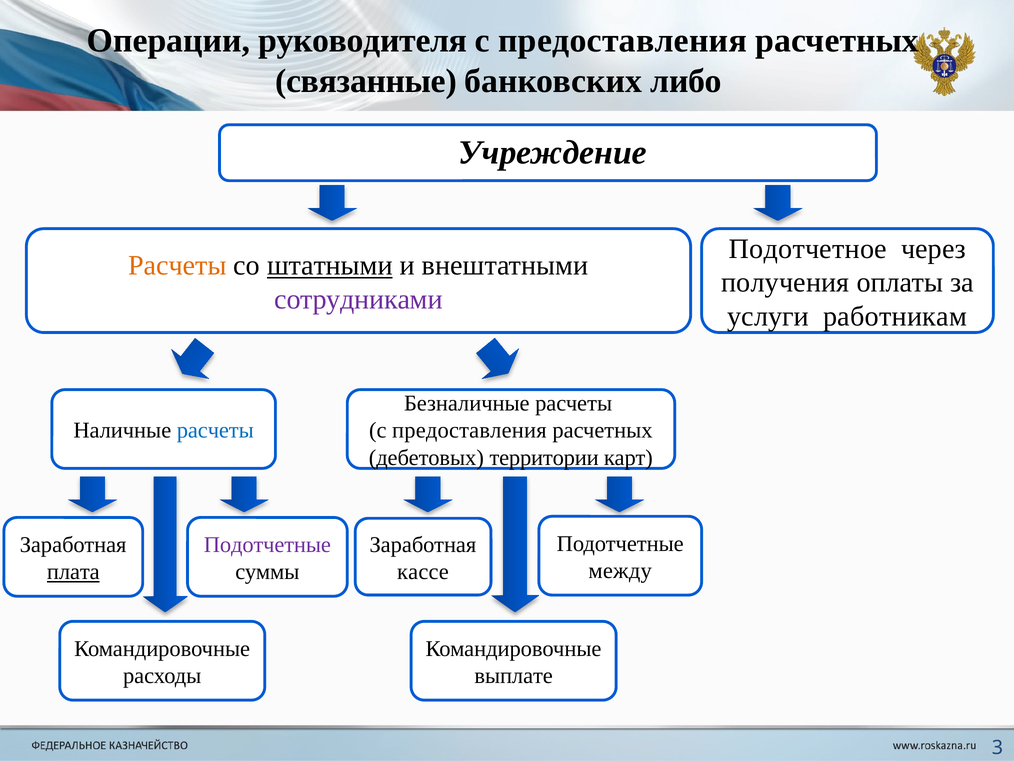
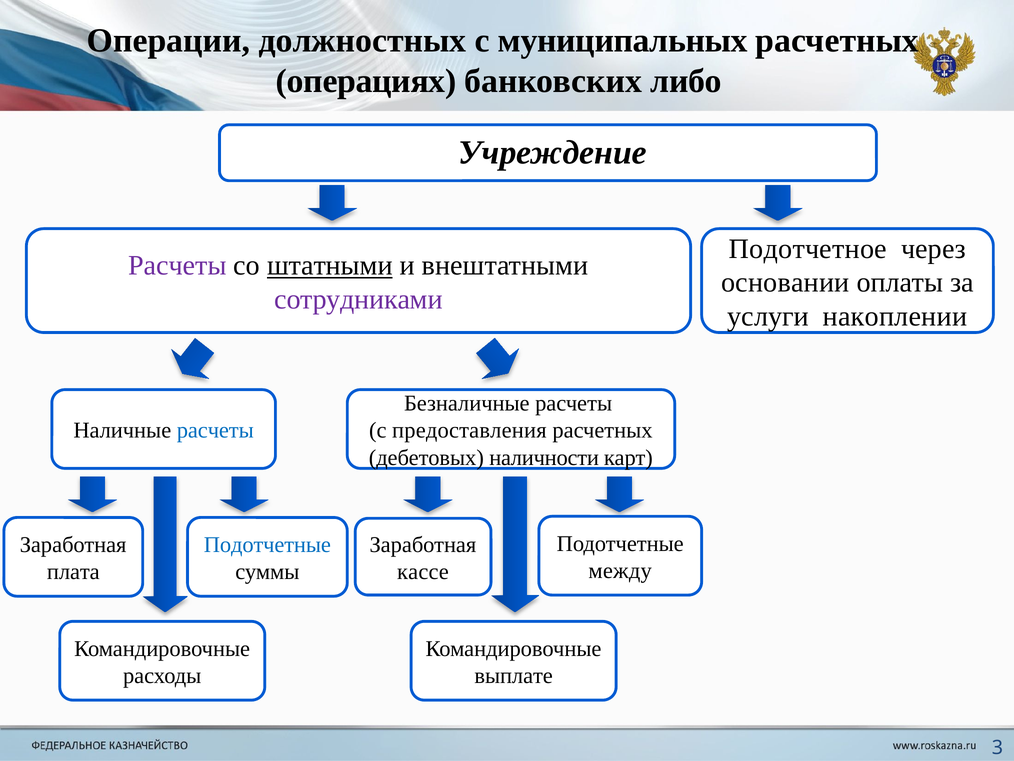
руководителя: руководителя -> должностных (362, 41)
предоставления: предоставления -> муниципальных (623, 41)
связанные: связанные -> операциях (366, 81)
Расчеты colour: orange -> purple (177, 265)
получения: получения -> основании (785, 282)
работникам: работникам -> накоплении (895, 316)
территории: территории -> наличности (544, 457)
Подотчетные colour: purple -> blue (267, 545)
плата underline: present -> none (73, 572)
